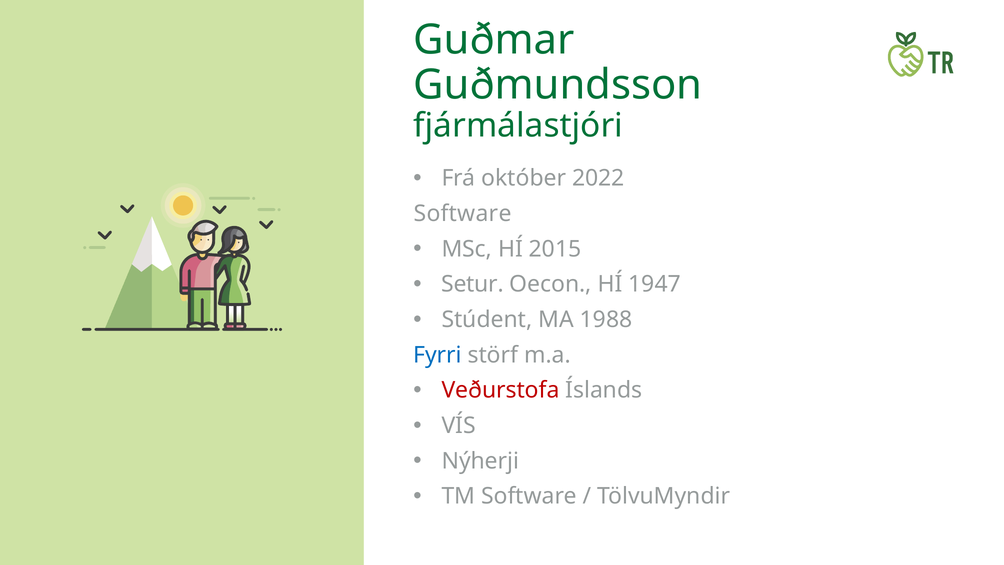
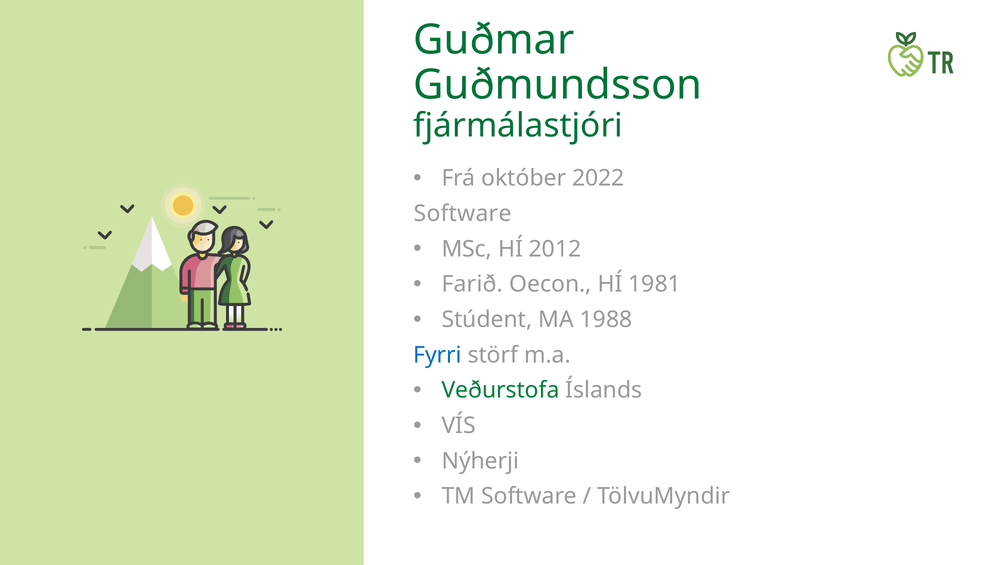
2015: 2015 -> 2012 (555, 249)
Setur: Setur -> Farið (472, 284)
1947: 1947 -> 1981 (655, 284)
Veðurstofa colour: red -> green (501, 390)
